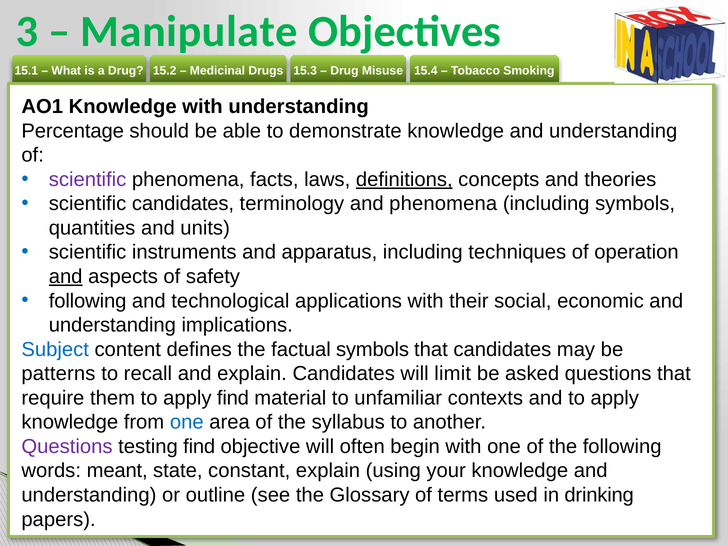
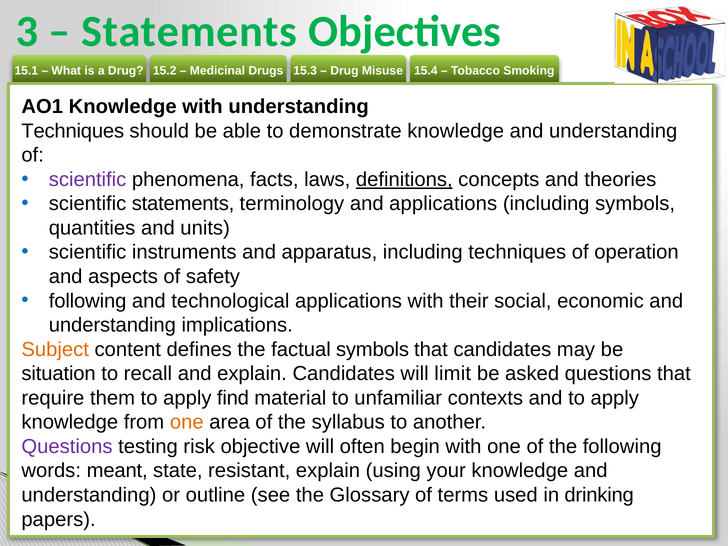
Manipulate: Manipulate -> Statements (189, 32)
Percentage: Percentage -> Techniques (73, 131)
scientific candidates: candidates -> statements (183, 204)
and phenomena: phenomena -> applications (443, 204)
and underline: present -> none (66, 277)
Subject colour: blue -> orange (55, 349)
patterns: patterns -> situation (59, 374)
one colour: blue -> orange (187, 422)
testing find: find -> risk (199, 447)
constant: constant -> resistant (249, 471)
